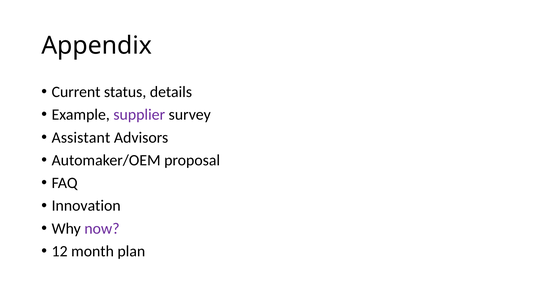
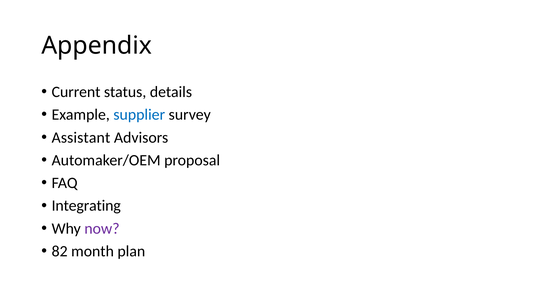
supplier colour: purple -> blue (139, 115)
Innovation: Innovation -> Integrating (86, 206)
12: 12 -> 82 (60, 251)
